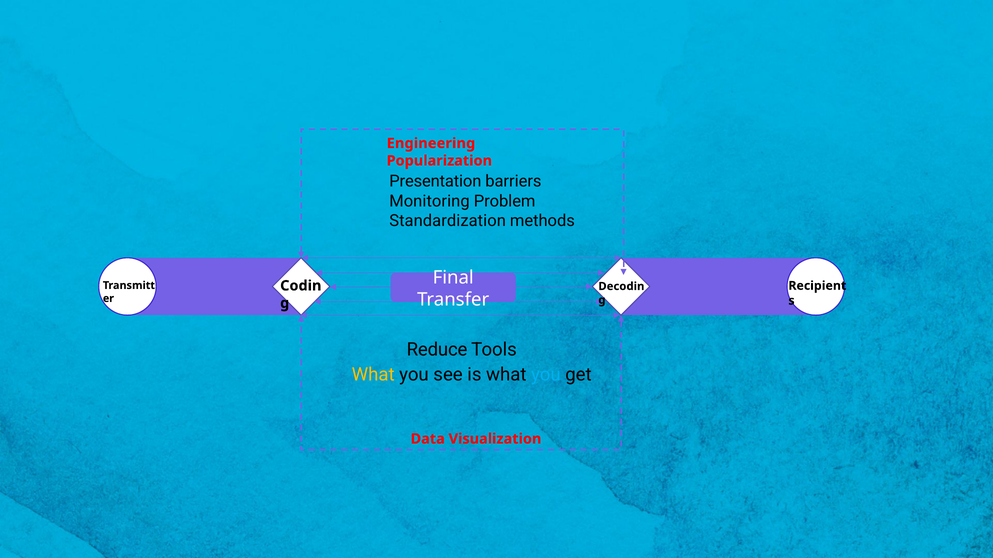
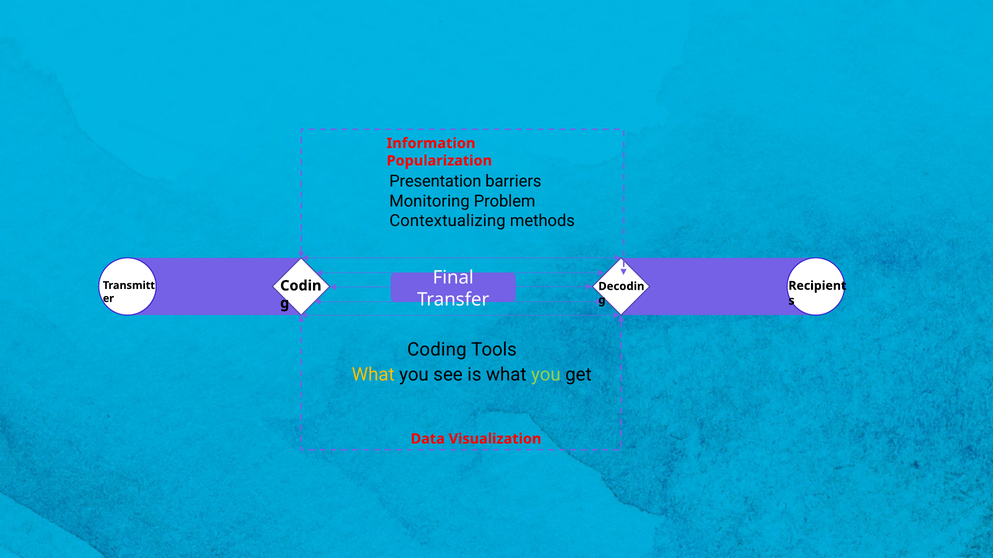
Engineering: Engineering -> Information (431, 143)
Standardization: Standardization -> Contextualizing (448, 221)
Reduce: Reduce -> Coding (437, 350)
you colour: light blue -> light green (546, 375)
